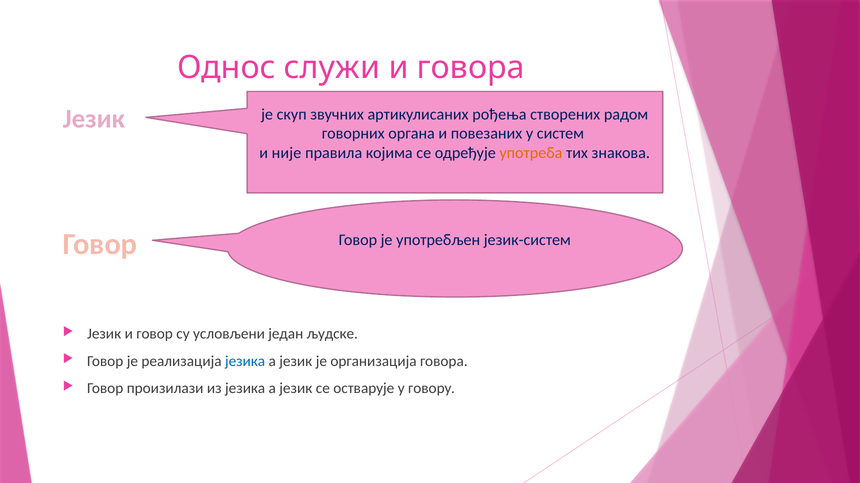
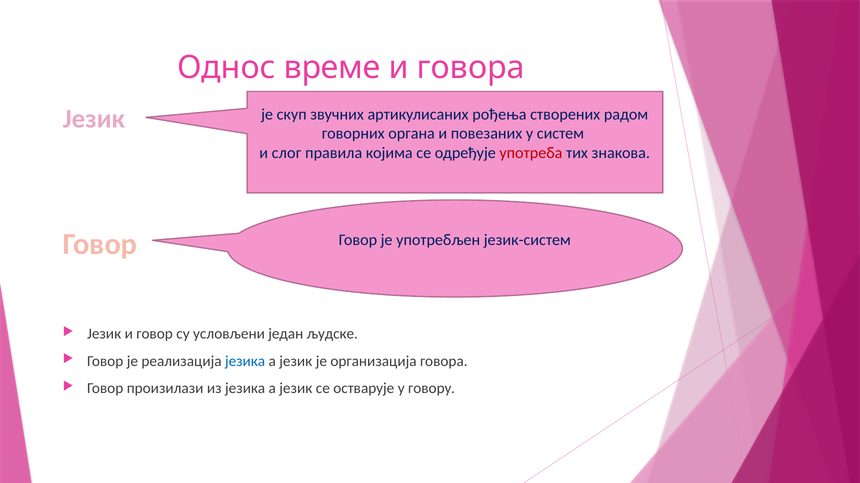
служи: служи -> време (332, 68)
није: није -> слог (287, 153)
употреба colour: orange -> red (531, 153)
